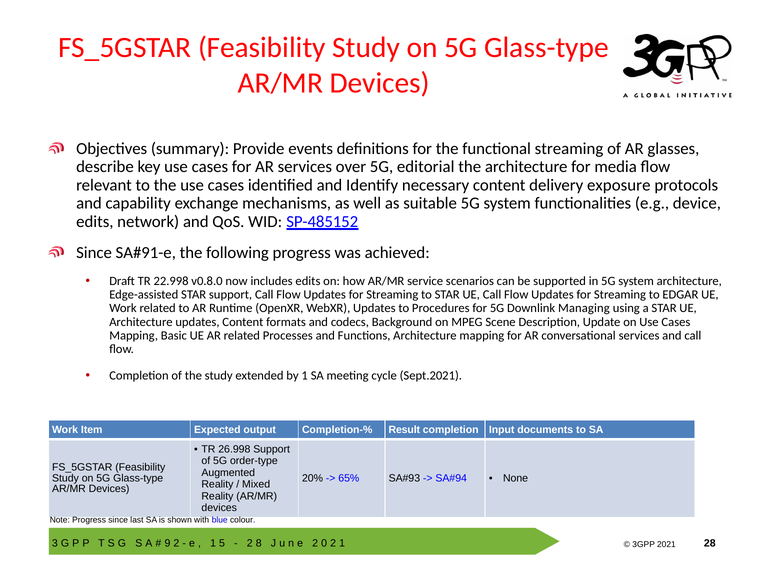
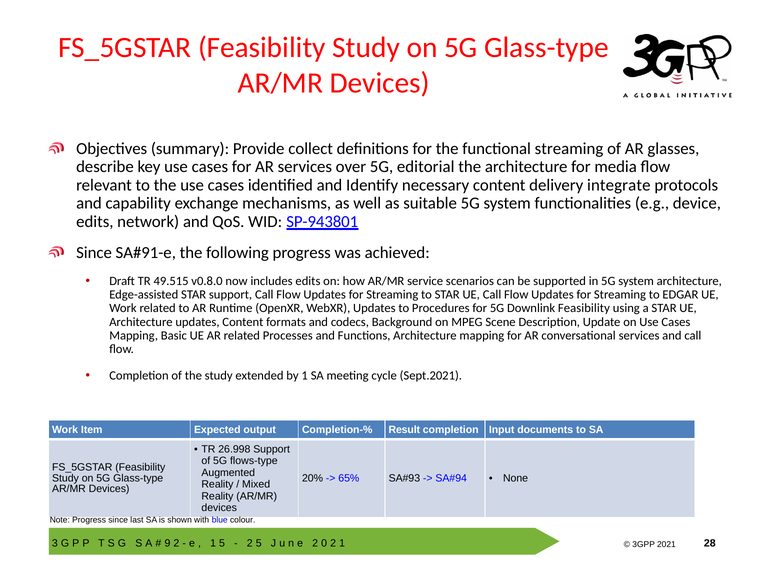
events: events -> collect (311, 149)
exposure: exposure -> integrate (619, 185)
SP-485152: SP-485152 -> SP-943801 (322, 222)
22.998: 22.998 -> 49.515 (171, 281)
Downlink Managing: Managing -> Feasibility (584, 308)
order-type: order-type -> flows-type (254, 461)
8: 8 -> 5 (259, 543)
